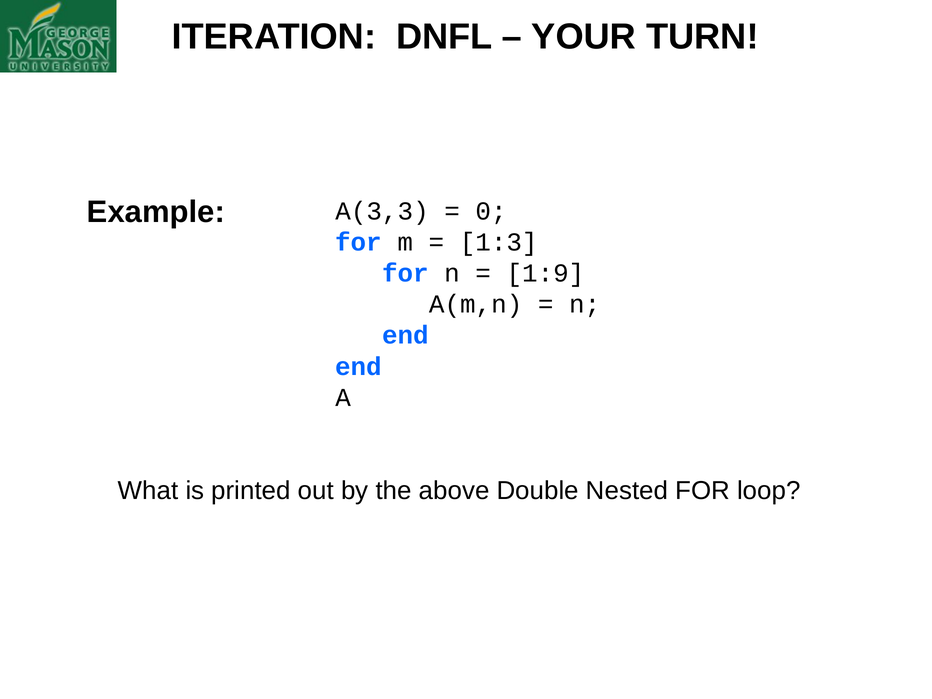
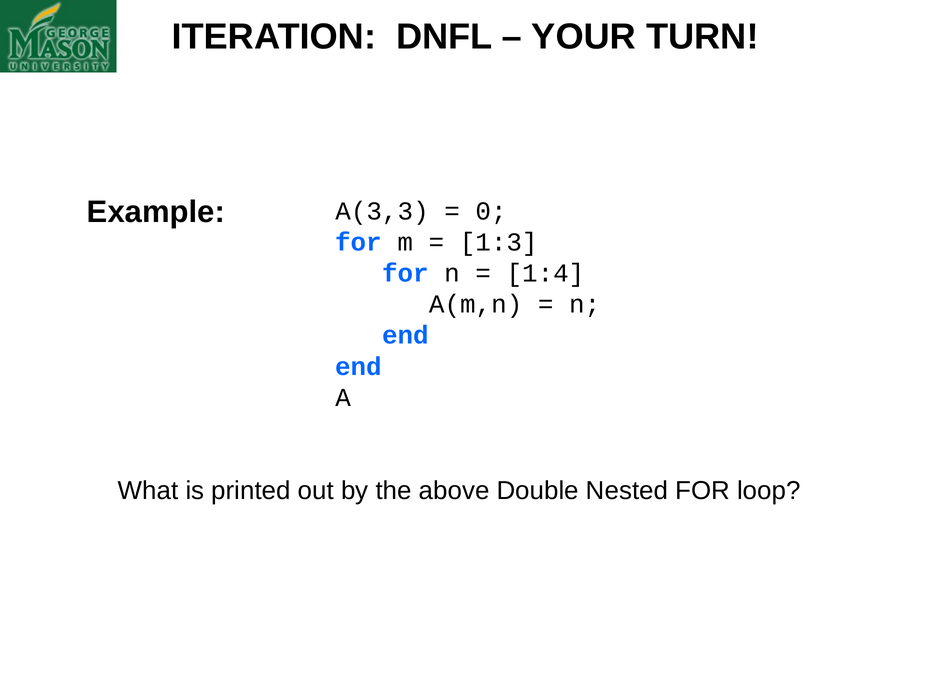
1:9: 1:9 -> 1:4 (545, 273)
